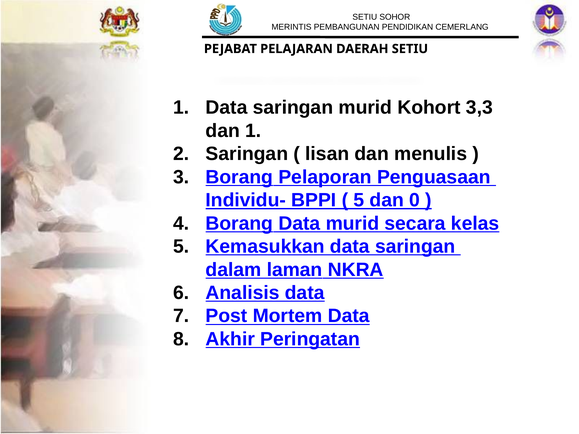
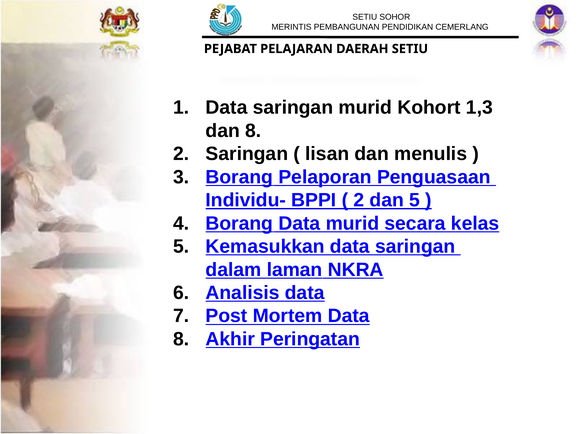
3,3: 3,3 -> 1,3 (479, 108)
dan 1: 1 -> 8 (253, 131)
5: 5 -> 2 (359, 200)
dan 0: 0 -> 5 (415, 200)
